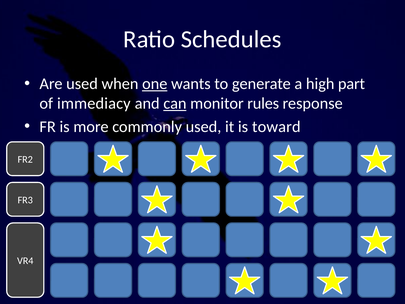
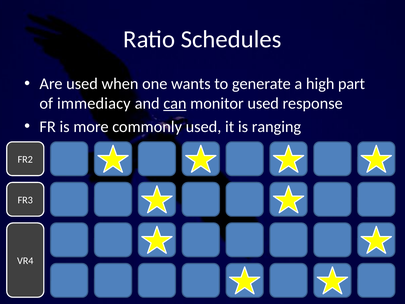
one underline: present -> none (155, 84)
monitor rules: rules -> used (263, 103)
toward: toward -> ranging (276, 127)
